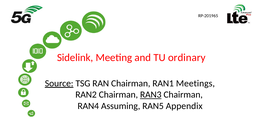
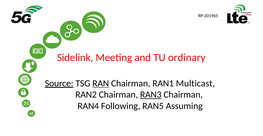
RAN underline: none -> present (101, 83)
Meetings: Meetings -> Multicast (195, 83)
Assuming: Assuming -> Following (121, 106)
Appendix: Appendix -> Assuming (184, 106)
